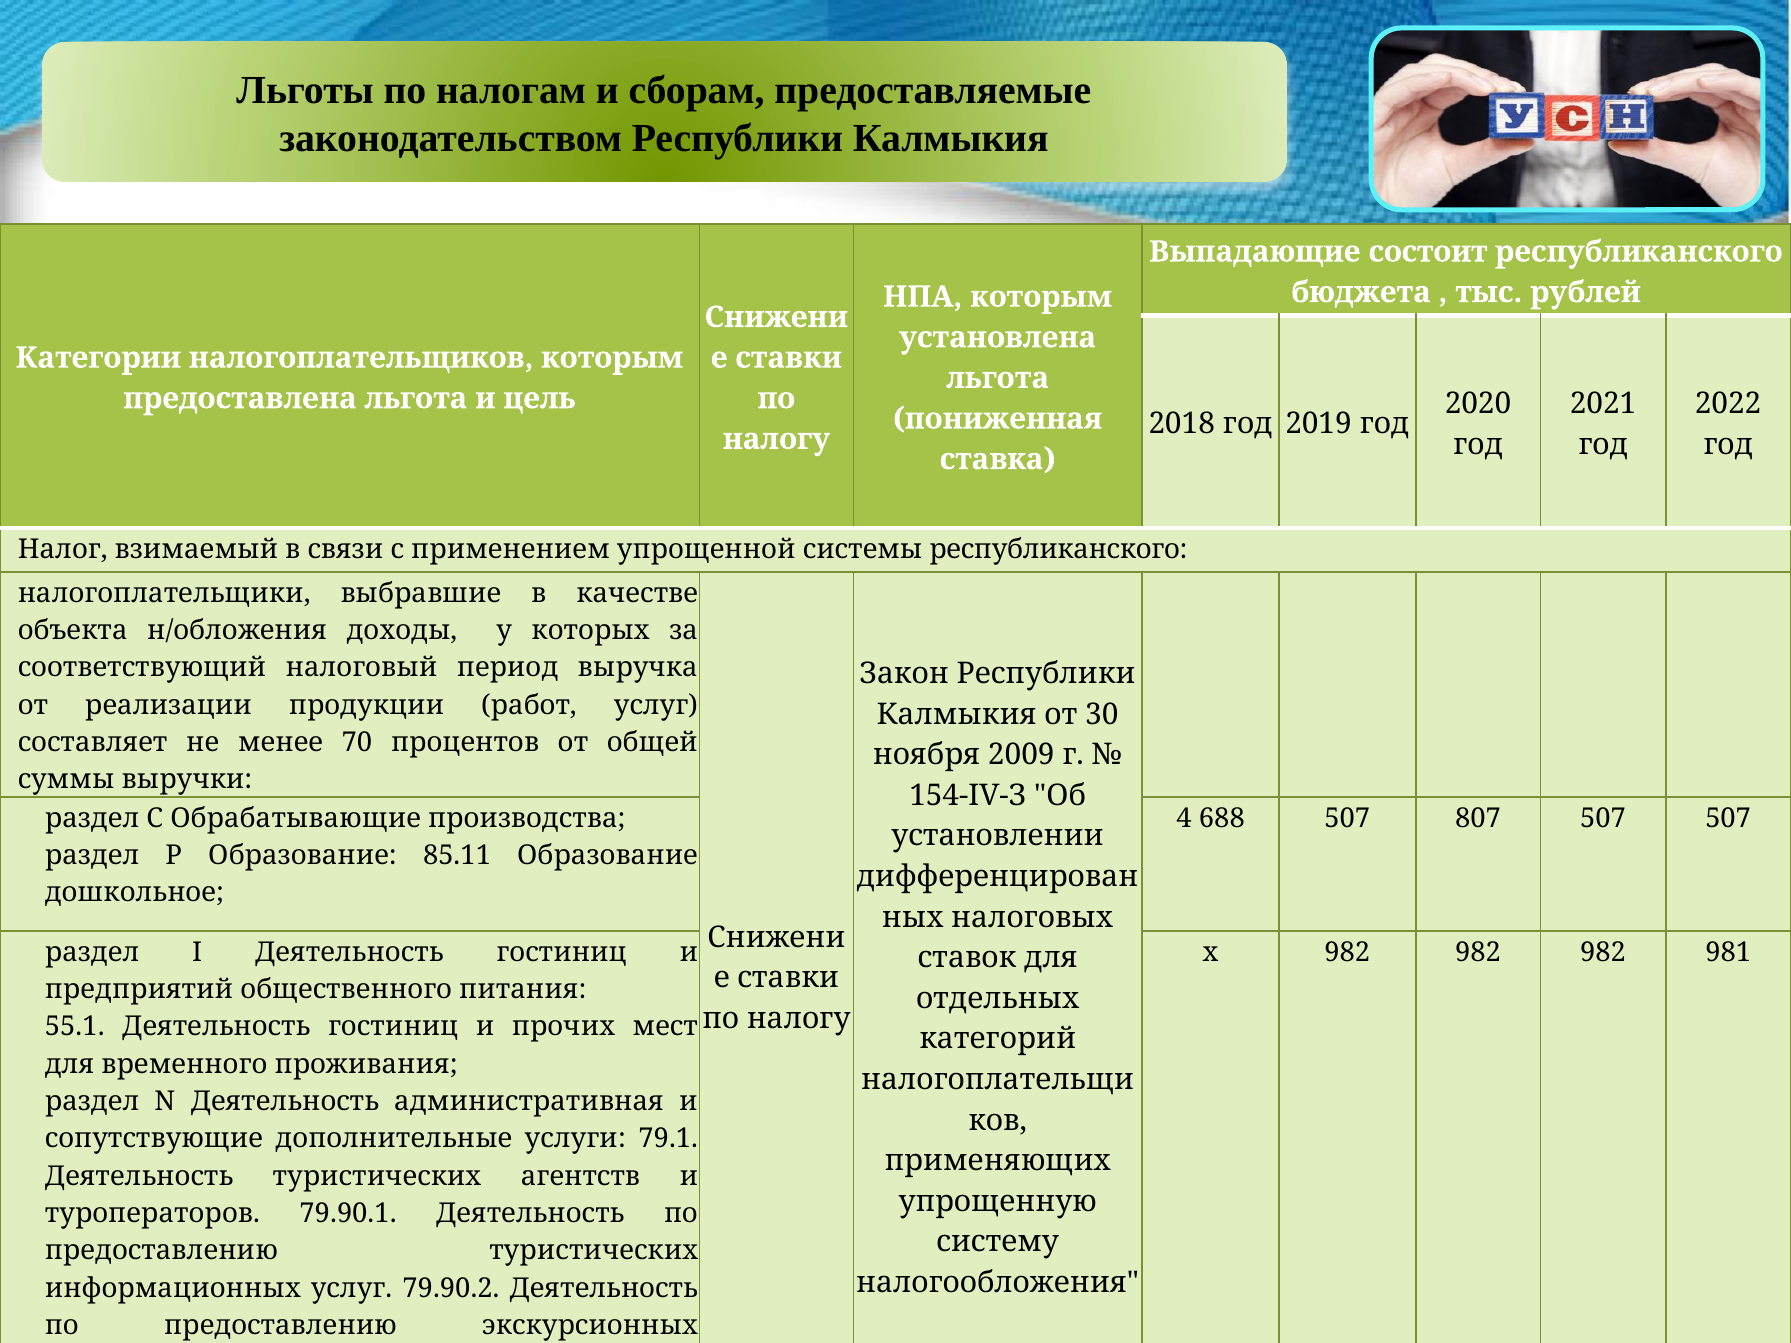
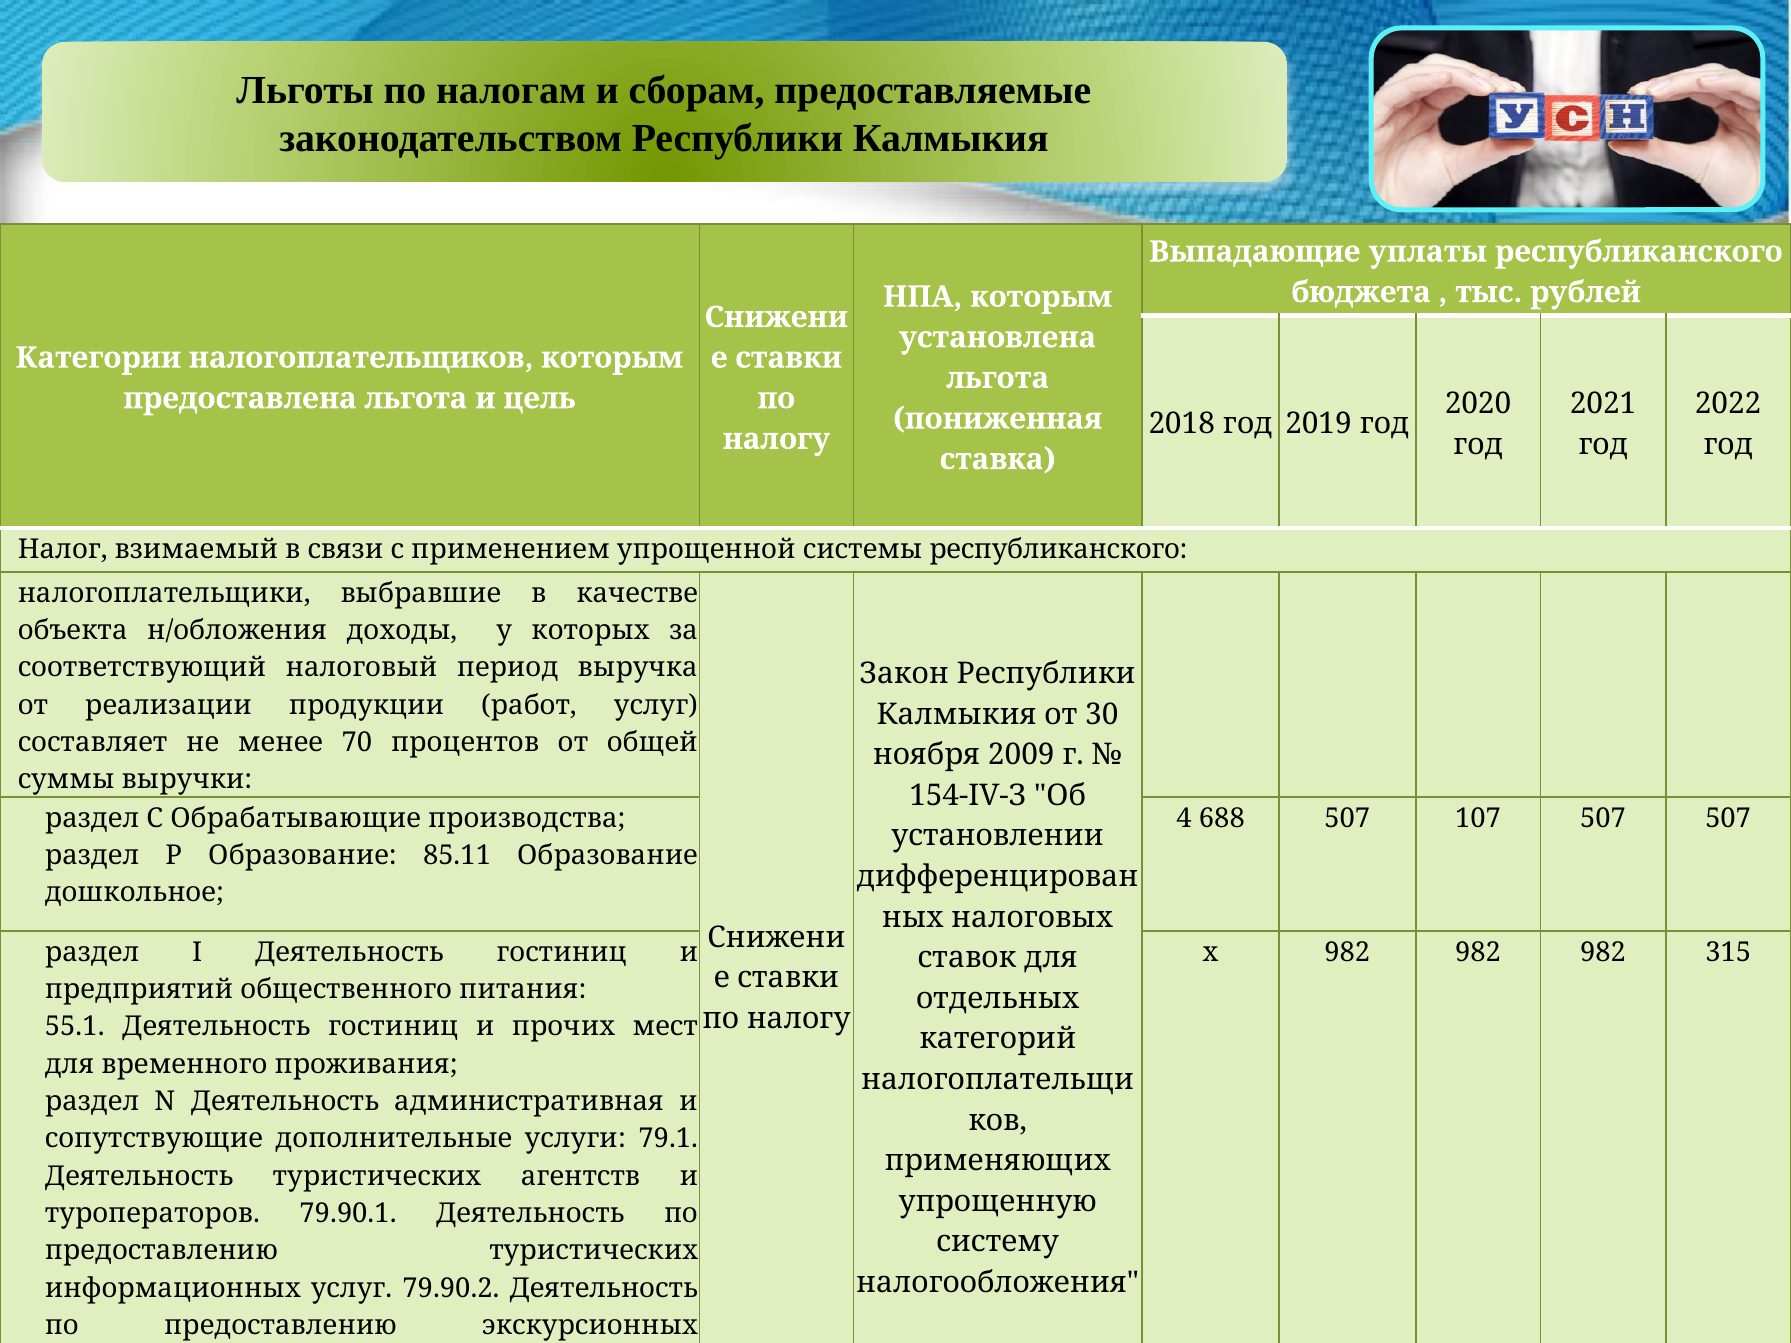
состоит: состоит -> уплаты (1428, 252)
807: 807 -> 107 (1478, 819)
981: 981 -> 315 (1728, 953)
